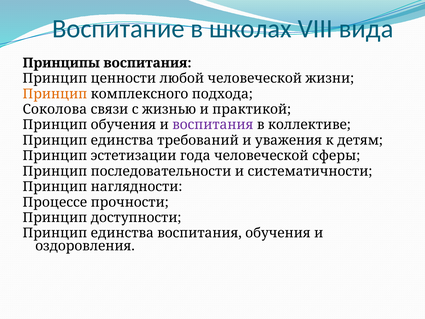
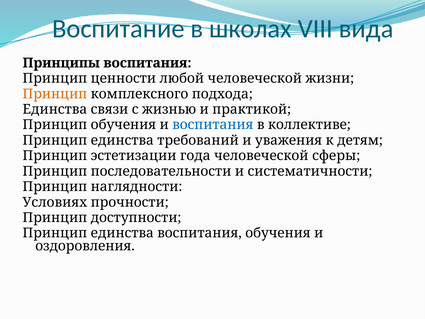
Соколова: Соколова -> Единства (55, 109)
воспитания colour: purple -> blue (213, 125)
Процессе: Процессе -> Условиях (55, 202)
